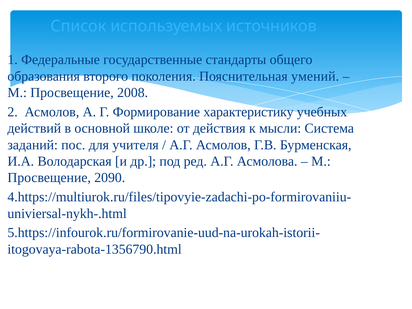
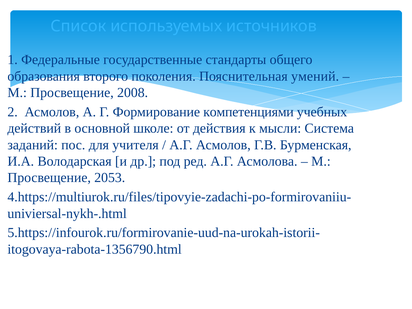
характеристику: характеристику -> компетенциями (249, 112)
2090: 2090 -> 2053 (110, 178)
